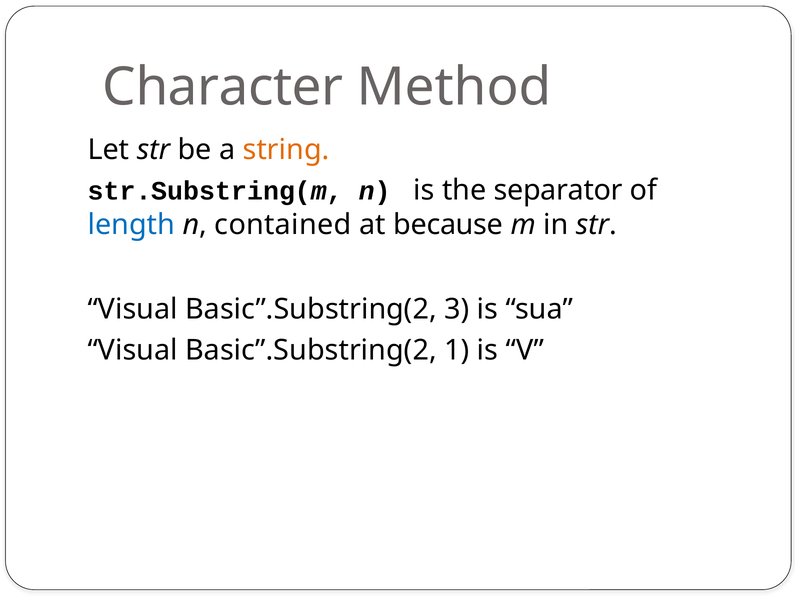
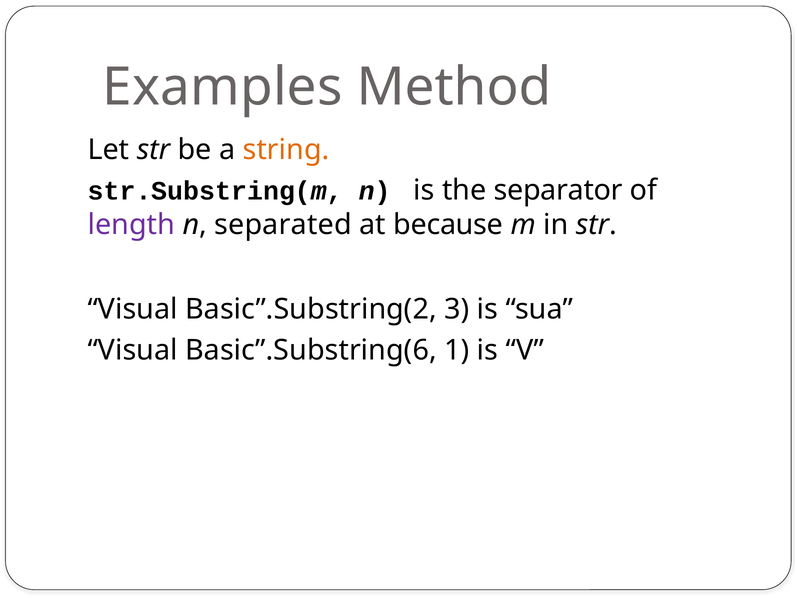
Character: Character -> Examples (222, 87)
length colour: blue -> purple (131, 225)
contained: contained -> separated (283, 225)
Basic”.Substring(2: Basic”.Substring(2 -> Basic”.Substring(6 (311, 350)
